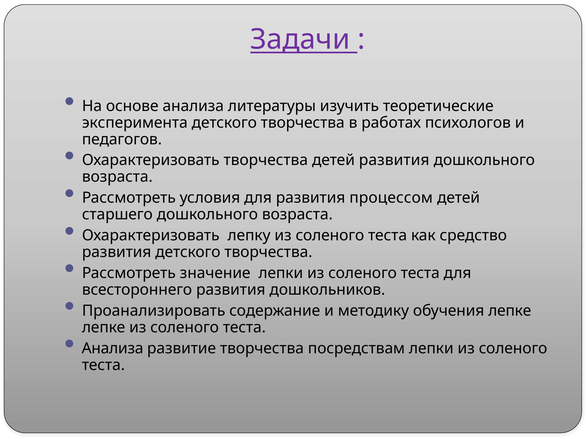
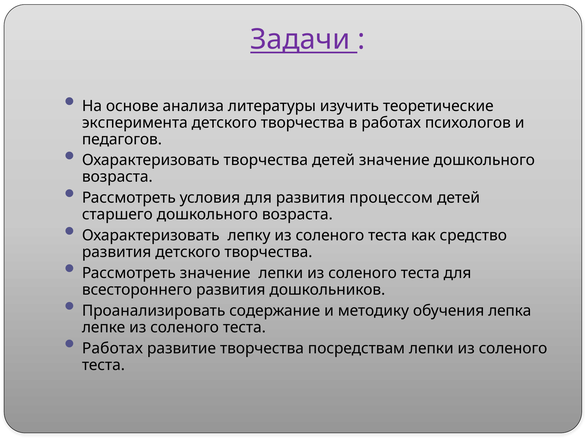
детей развития: развития -> значение (394, 160)
обучения лепке: лепке -> лепка (510, 311)
Анализа: Анализа -> Работах (112, 349)
